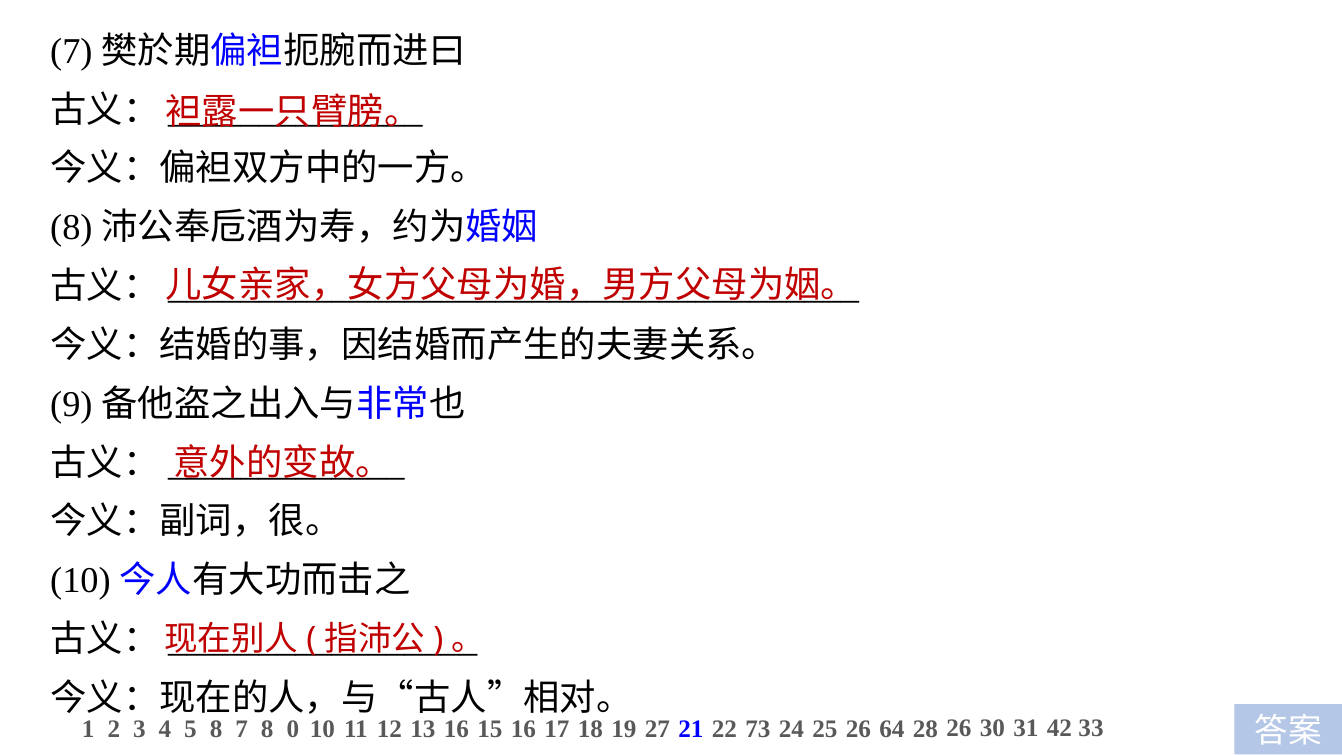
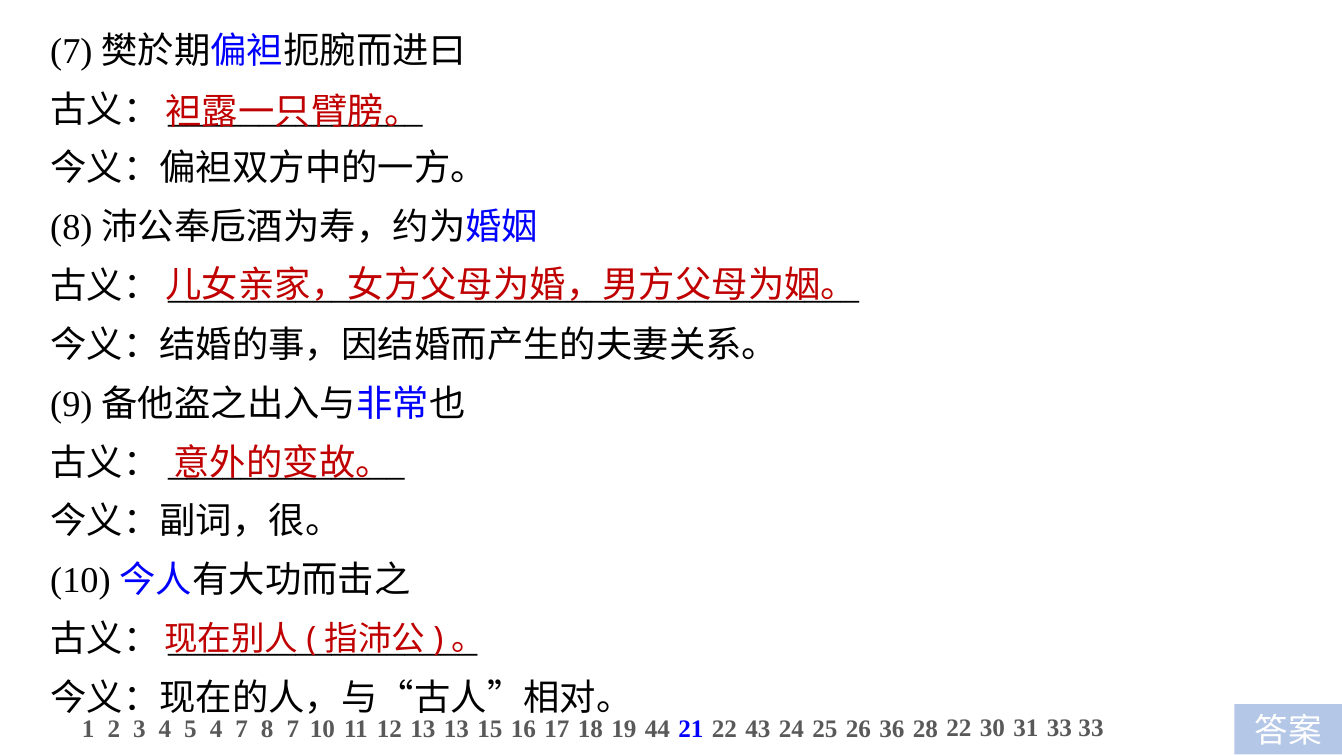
5 8: 8 -> 4 (216, 729)
8 0: 0 -> 7 (293, 729)
13 16: 16 -> 13 (456, 729)
27: 27 -> 44 (657, 729)
73: 73 -> 43 (758, 729)
64: 64 -> 36 (892, 729)
28 26: 26 -> 22 (959, 728)
31 42: 42 -> 33 (1059, 728)
